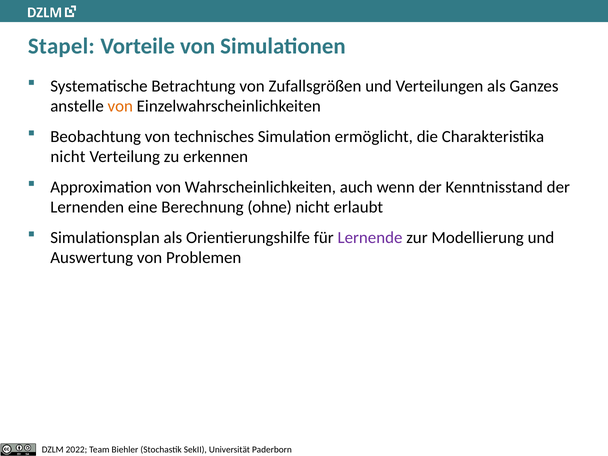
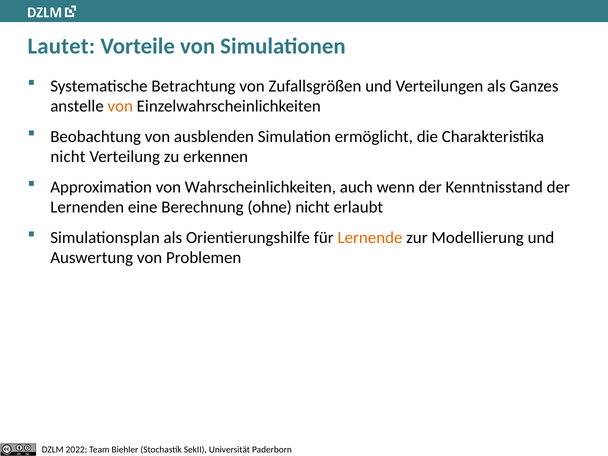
Stapel: Stapel -> Lautet (61, 46)
technisches: technisches -> ausblenden (214, 137)
Lernende colour: purple -> orange (370, 238)
